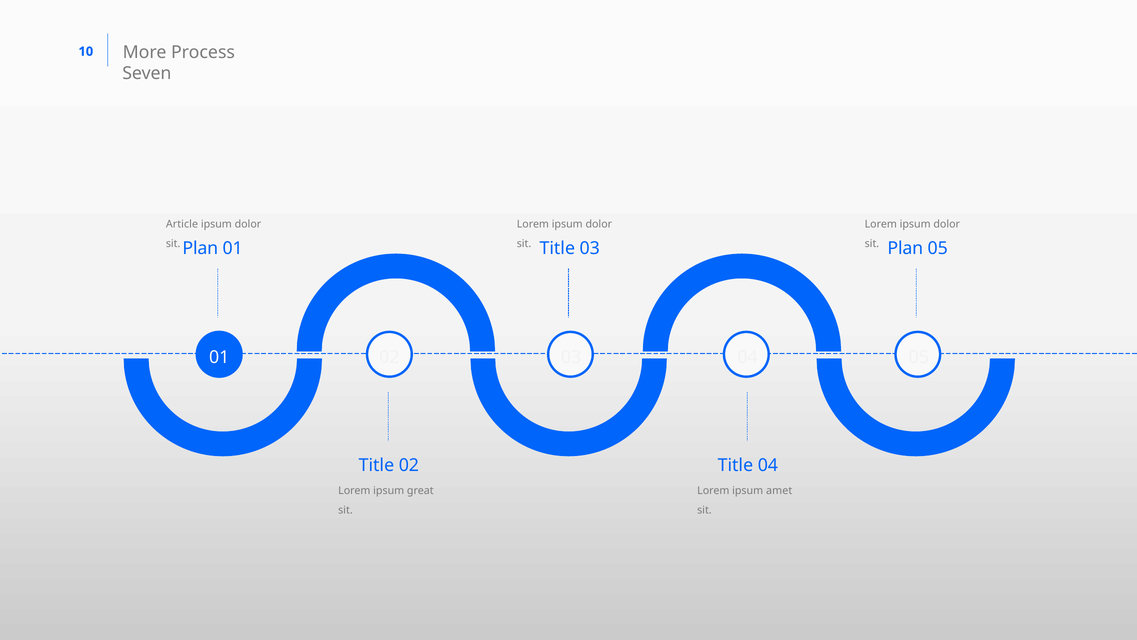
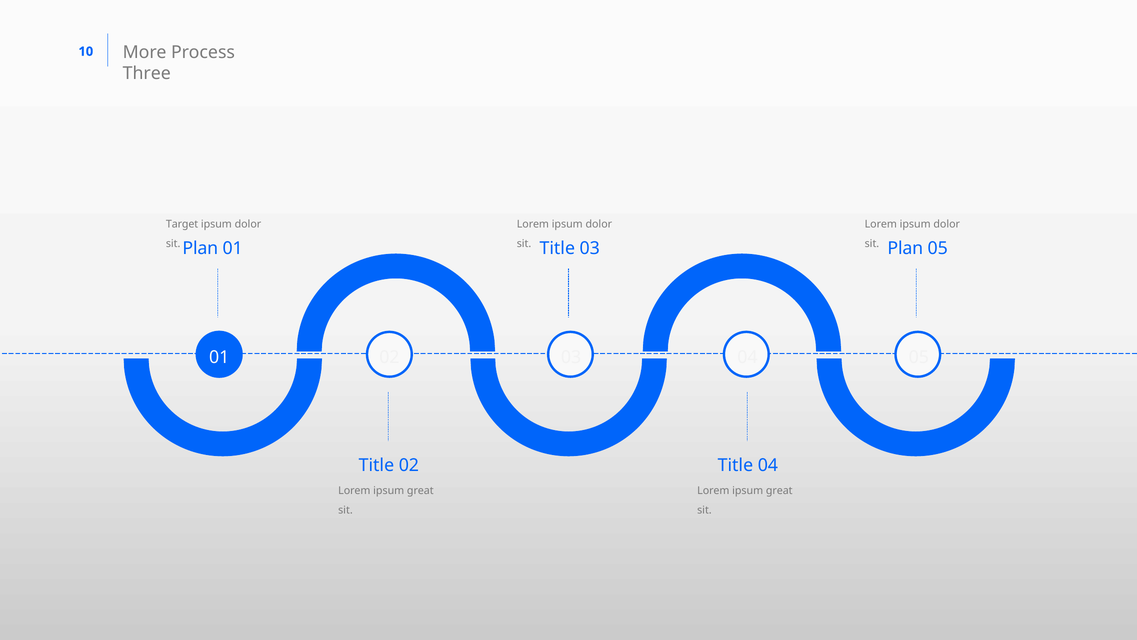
Seven: Seven -> Three (147, 74)
Article: Article -> Target (182, 224)
amet: amet -> great (779, 491)
